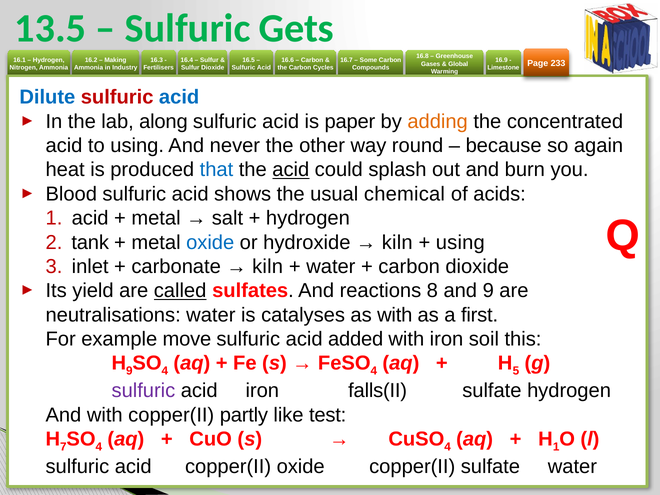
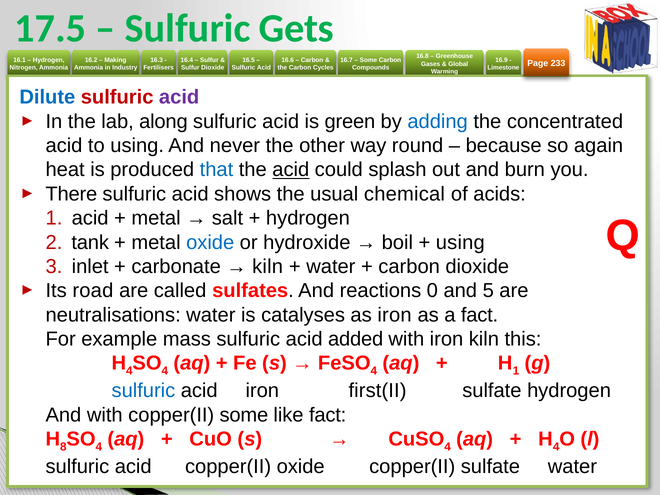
13.5: 13.5 -> 17.5 (50, 29)
acid colour: blue -> purple (179, 97)
paper: paper -> green (350, 121)
adding colour: orange -> blue (438, 121)
Blood: Blood -> There (71, 194)
kiln: kiln -> boil (397, 242)
yield: yield -> road (93, 291)
called underline: present -> none (180, 291)
8: 8 -> 0 (432, 291)
and 9: 9 -> 5 (488, 291)
as with: with -> iron (395, 315)
a first: first -> fact (480, 315)
move: move -> mass (187, 339)
iron soil: soil -> kiln (484, 339)
9: 9 -> 4 (129, 371)
5: 5 -> 1 (516, 371)
sulfuric colour: purple -> blue (143, 391)
falls(II: falls(II -> first(II (377, 391)
copper(II partly: partly -> some (244, 415)
like test: test -> fact (328, 415)
7: 7 -> 8 (63, 447)
1: 1 -> 4 (556, 447)
